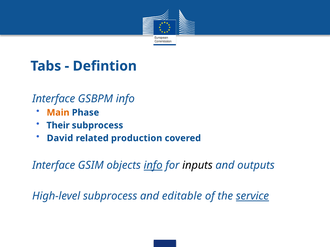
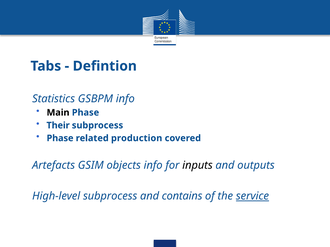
Interface: Interface -> Statistics (54, 99)
Main colour: orange -> black (58, 113)
David: David -> Phase (60, 138)
Interface: Interface -> Artefacts (54, 166)
info underline: present -> none (153, 166)
editable: editable -> contains (182, 196)
